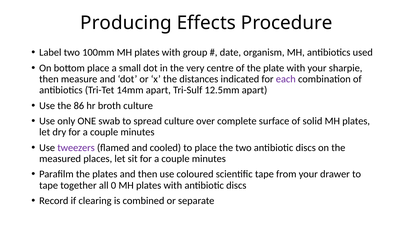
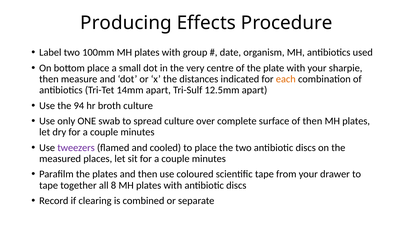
each colour: purple -> orange (286, 79)
86: 86 -> 94 (79, 106)
of solid: solid -> then (312, 121)
0: 0 -> 8 (114, 186)
